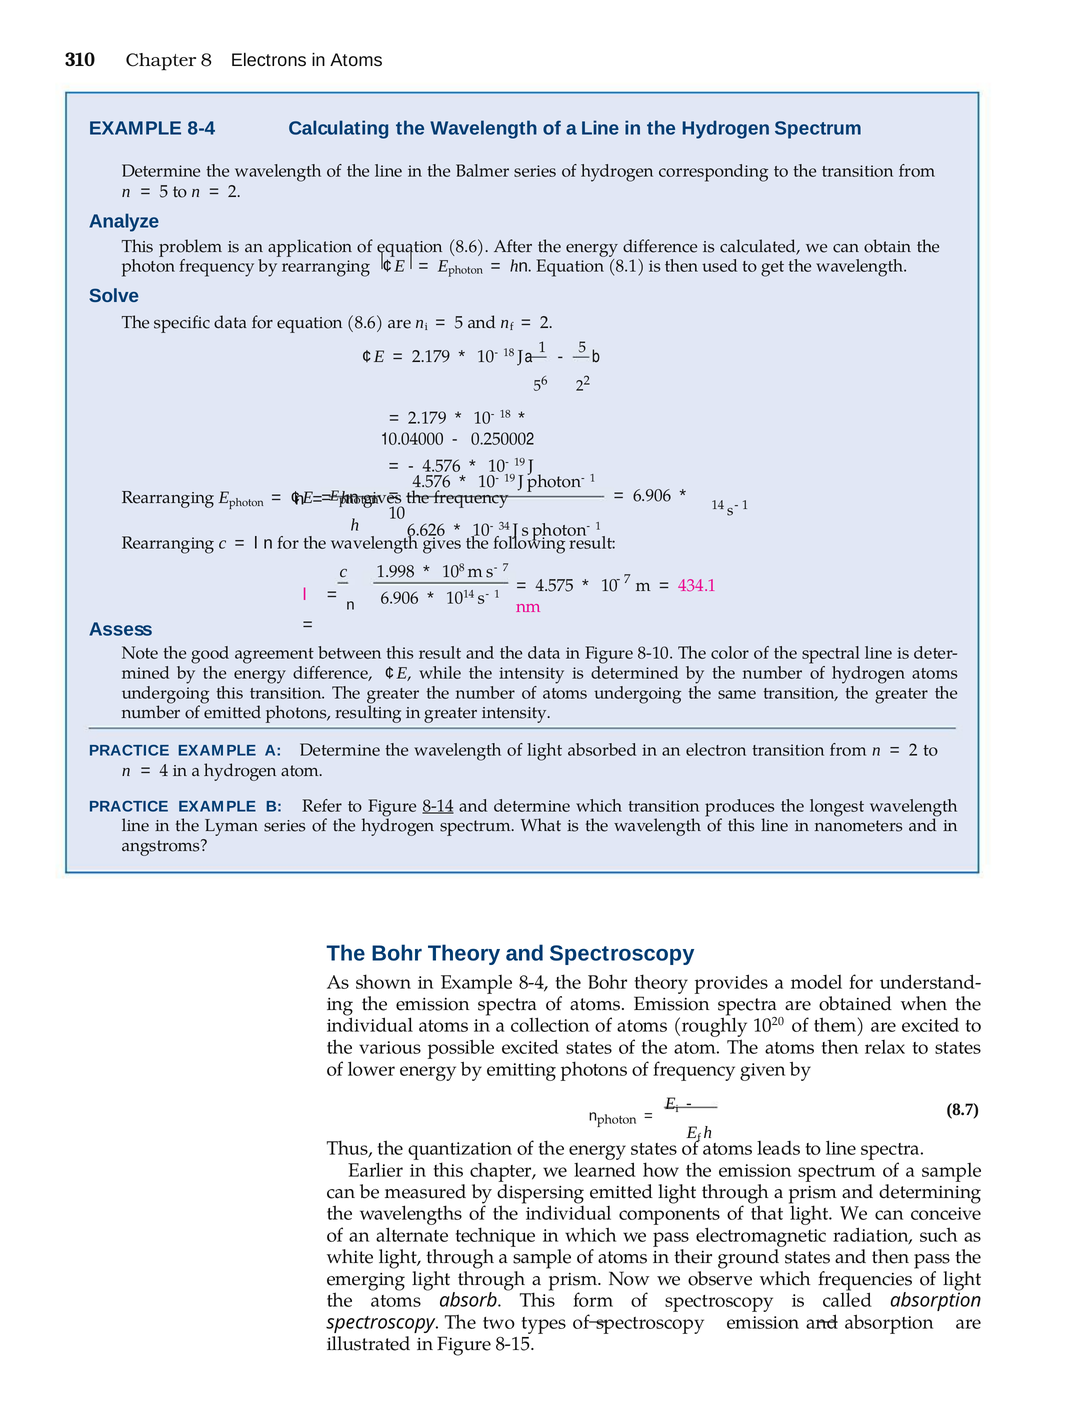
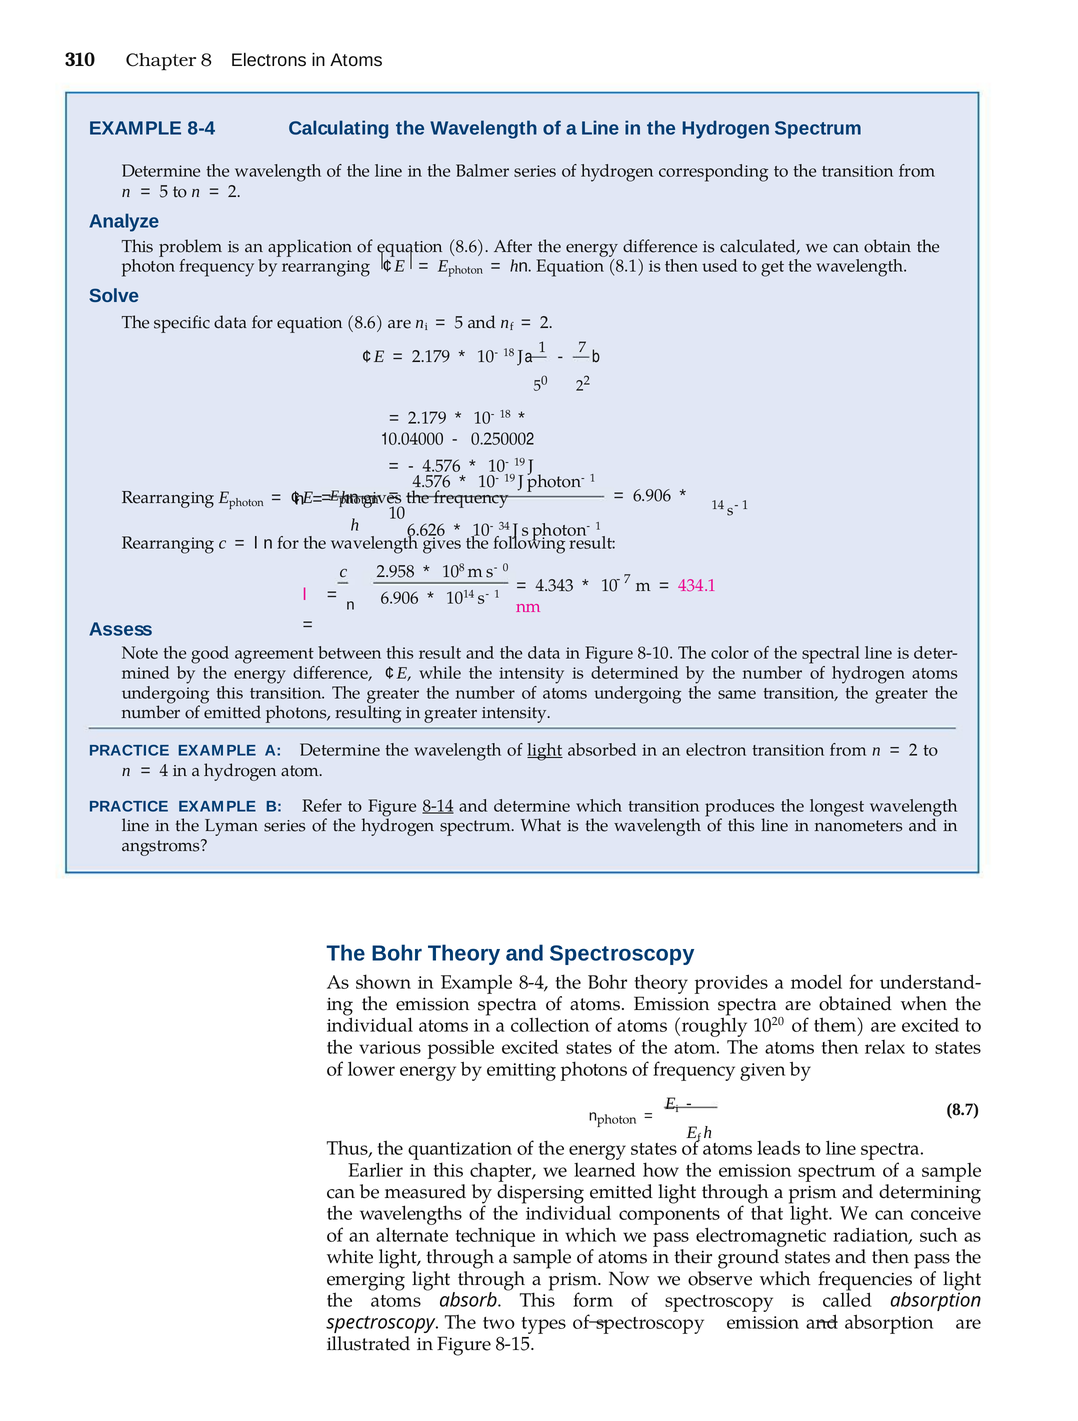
5: 5 -> 7 (583, 347)
5 6: 6 -> 0 (544, 380)
1.998: 1.998 -> 2.958 (396, 572)
7: 7 -> 0 (506, 568)
4.575: 4.575 -> 4.343 (555, 586)
light underline: none -> present (545, 750)
